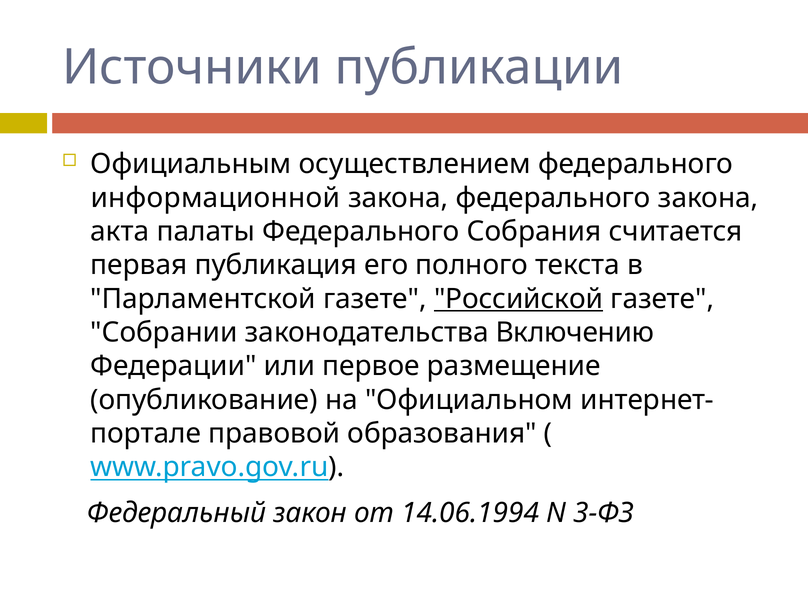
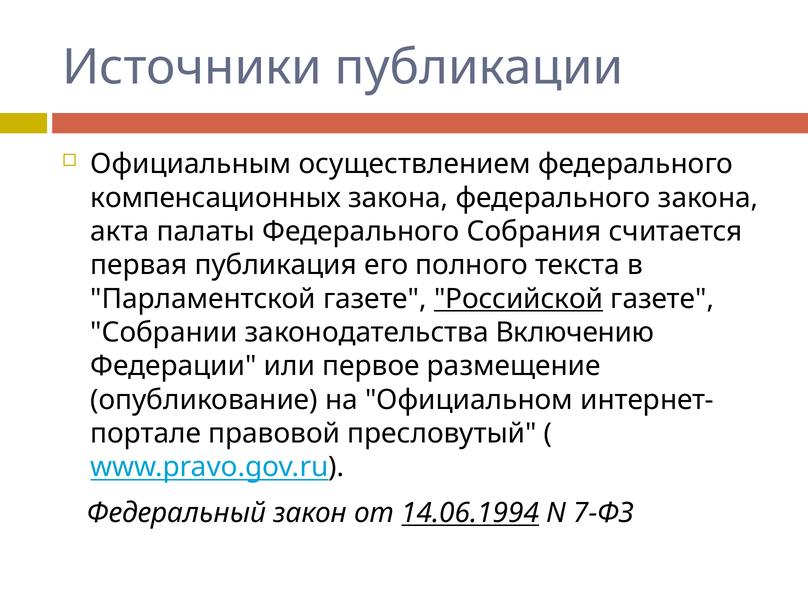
информационной: информационной -> компенсационных (216, 198)
образования: образования -> пресловутый (442, 433)
14.06.1994 underline: none -> present (470, 513)
3-ФЗ: 3-ФЗ -> 7-ФЗ (604, 513)
